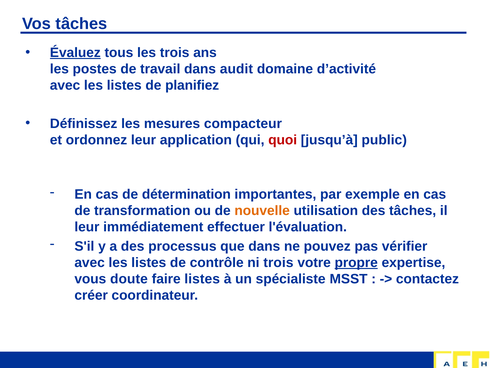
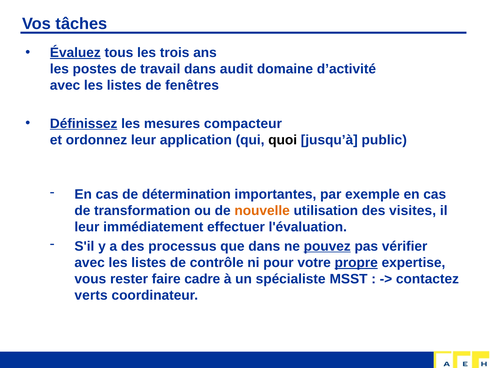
planifiez: planifiez -> fenêtres (192, 85)
Définissez underline: none -> present (84, 124)
quoi colour: red -> black (283, 140)
des tâches: tâches -> visites (413, 211)
pouvez underline: none -> present (327, 246)
ni trois: trois -> pour (278, 263)
doute: doute -> rester (129, 279)
faire listes: listes -> cadre (202, 279)
créer: créer -> verts (91, 296)
